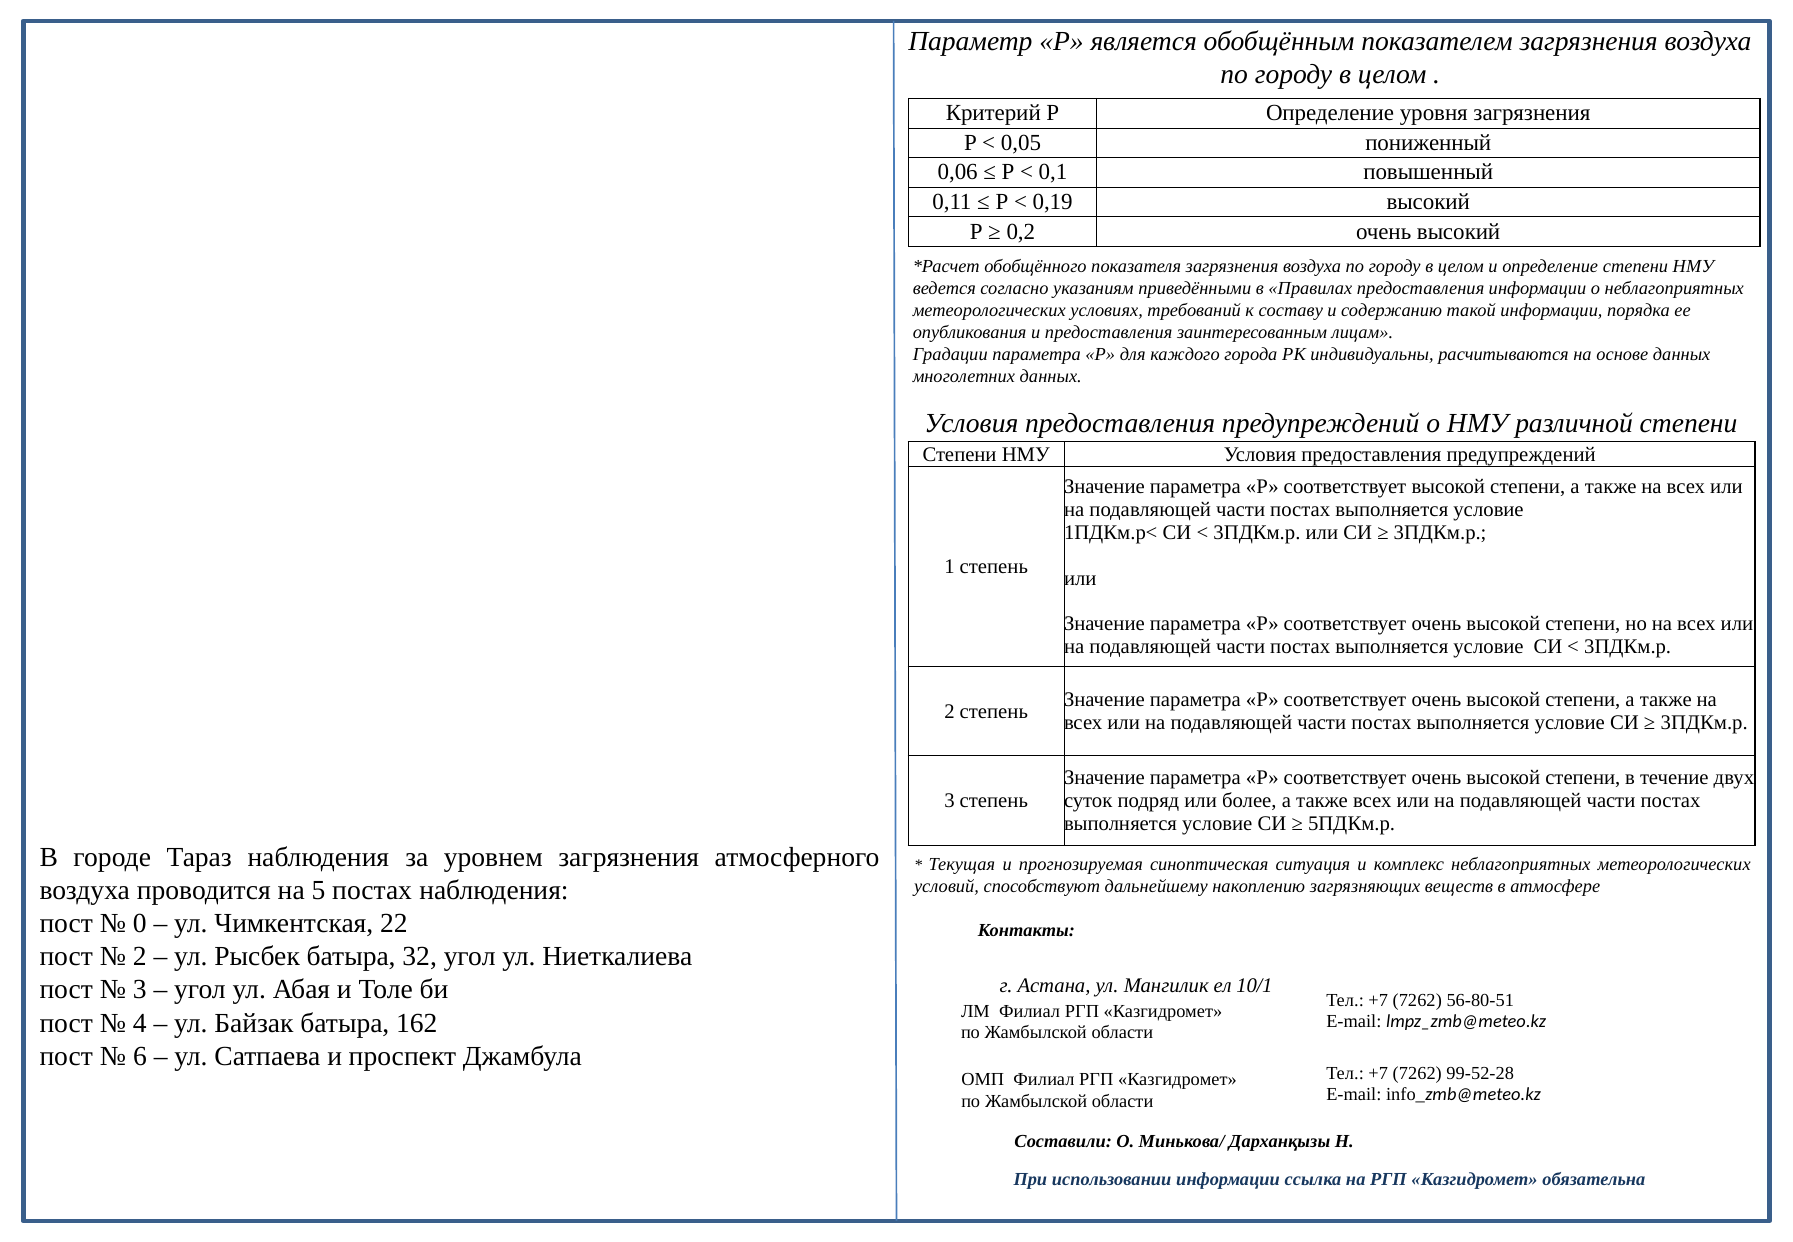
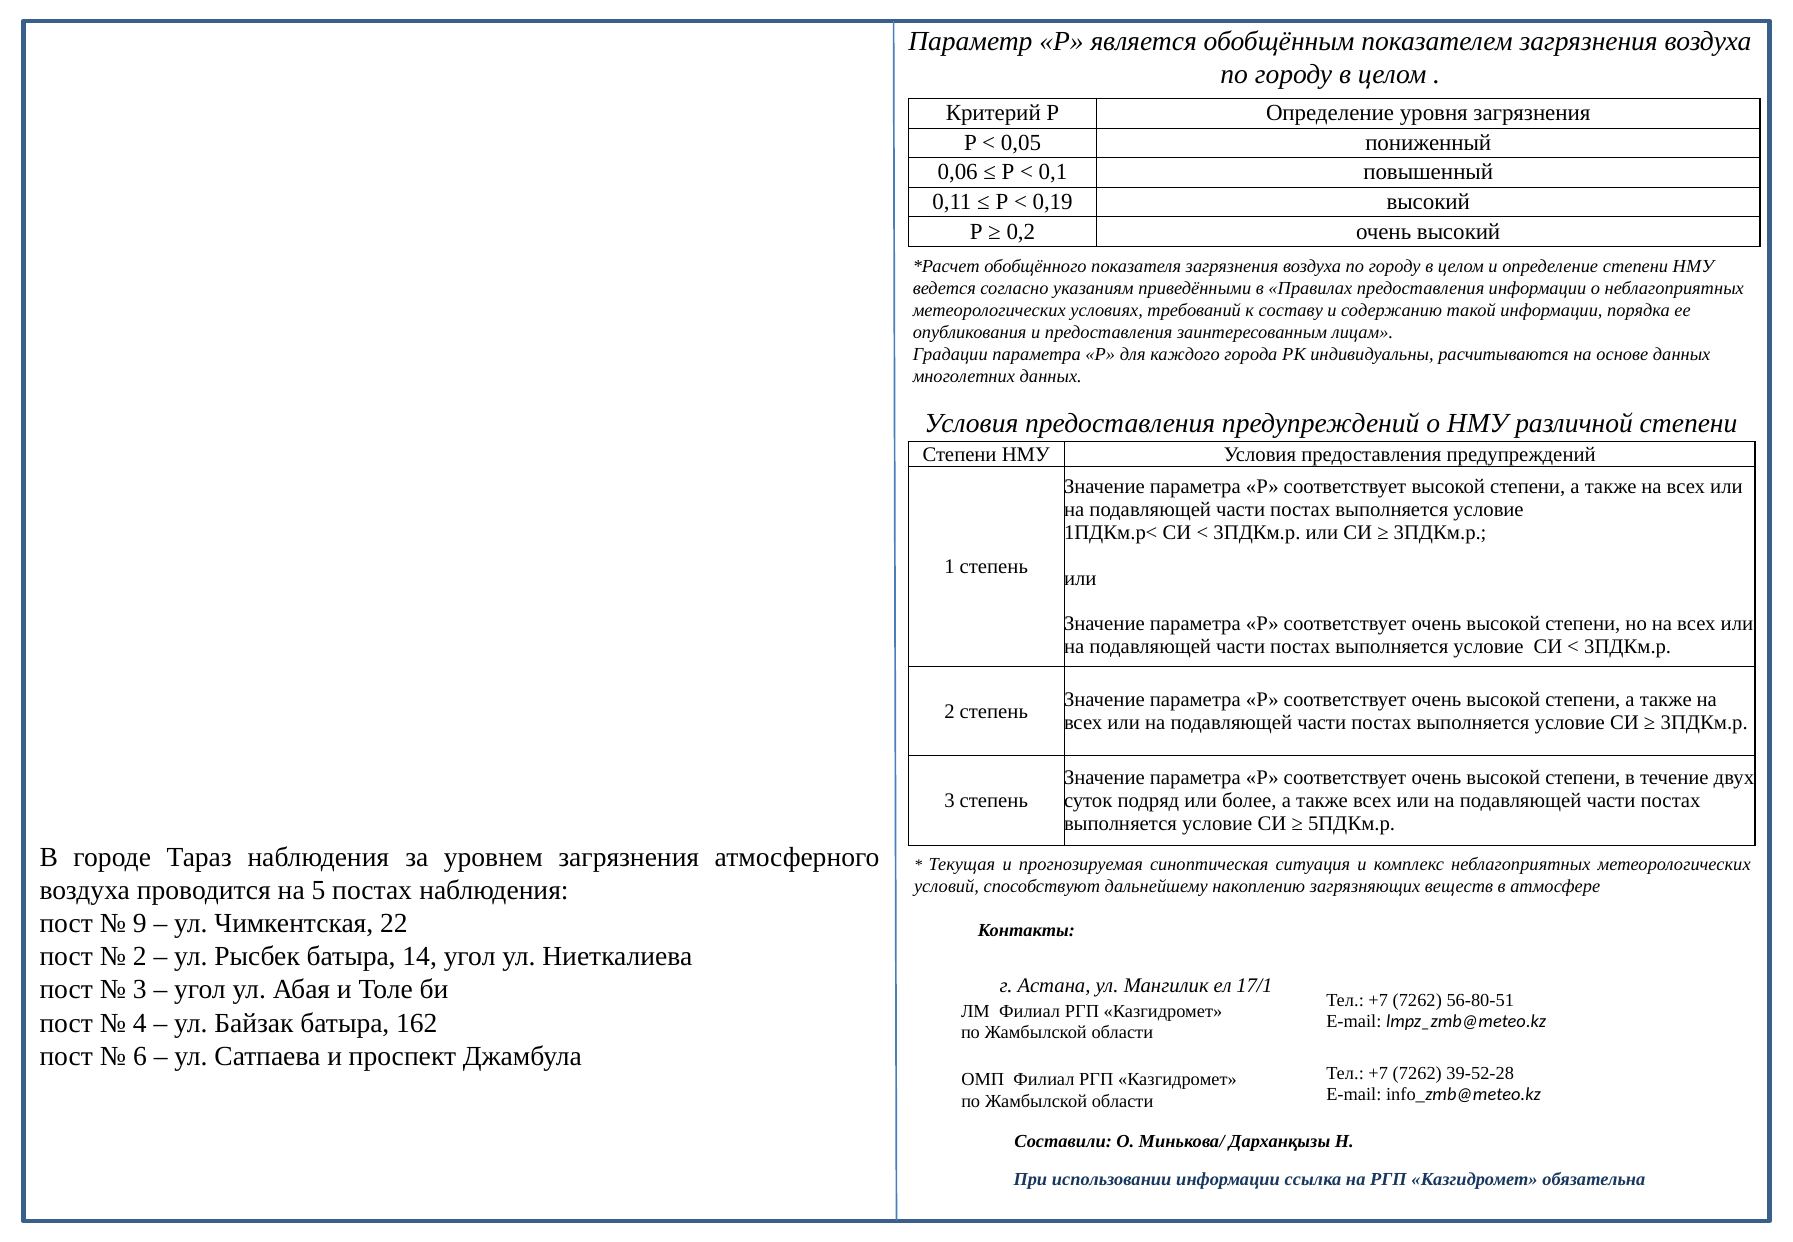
0: 0 -> 9 (140, 923)
32: 32 -> 14 (420, 956)
10/1: 10/1 -> 17/1 (1254, 985)
99-52-28: 99-52-28 -> 39-52-28 (1480, 1072)
